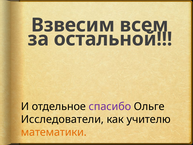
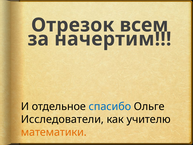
Взвесим: Взвесим -> Отрезок (73, 25)
остальной: остальной -> начертим (113, 39)
спасибо colour: purple -> blue (110, 106)
